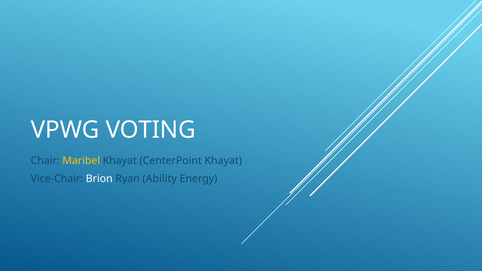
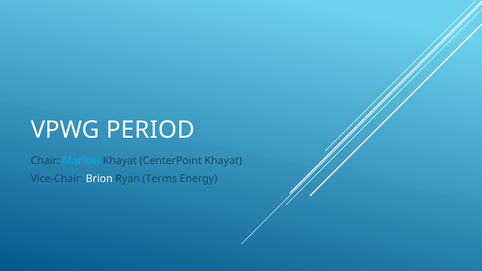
VOTING: VOTING -> PERIOD (150, 130)
Maribel colour: yellow -> light blue (81, 161)
Ability: Ability -> Terms (160, 179)
